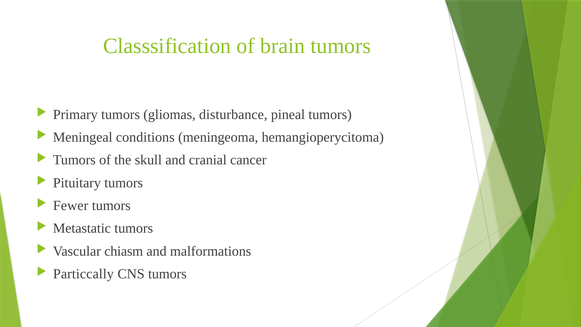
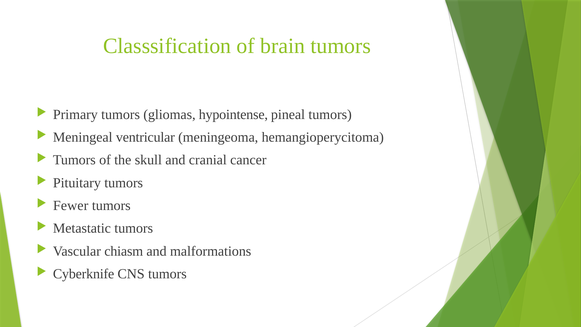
disturbance: disturbance -> hypointense (233, 114)
conditions: conditions -> ventricular (145, 137)
Particcally: Particcally -> Cyberknife (84, 274)
